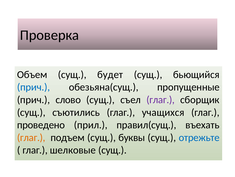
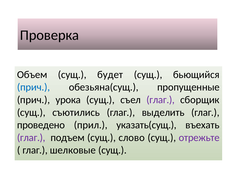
слово: слово -> урока (68, 99)
учащихся: учащихся -> выделить (163, 112)
правил(сущ: правил(сущ -> указать(сущ (147, 124)
глаг colour: orange -> purple (31, 137)
буквы: буквы -> слово (132, 137)
отрежьте colour: blue -> purple (199, 137)
